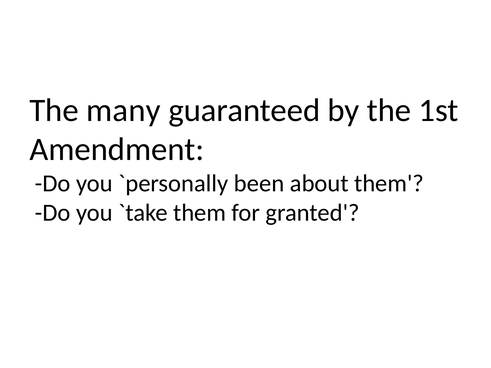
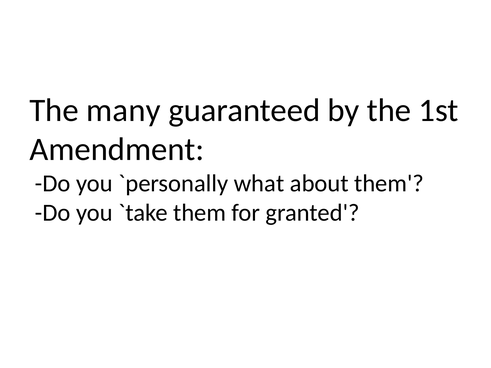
been: been -> what (259, 183)
